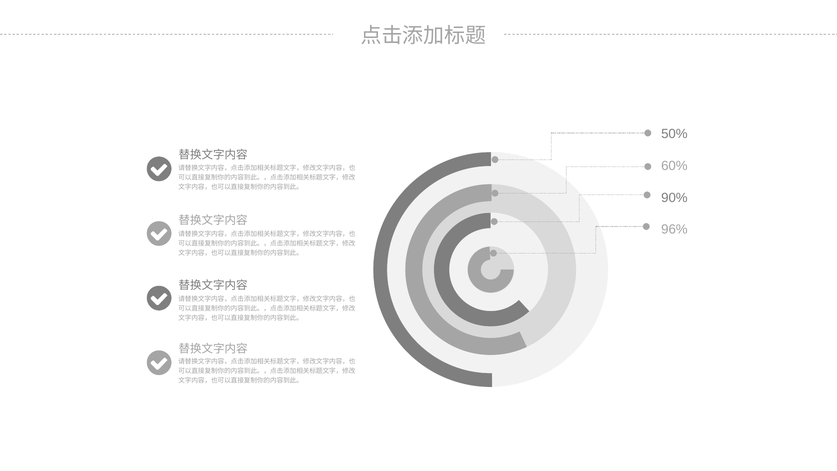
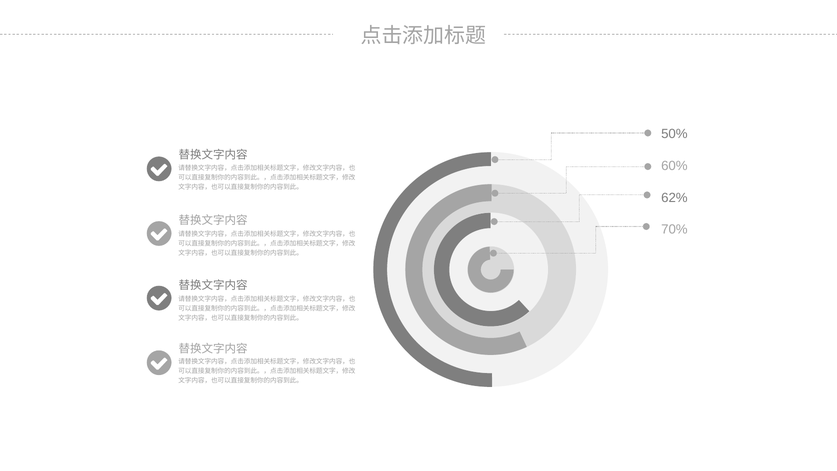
90%: 90% -> 62% (674, 198)
96%: 96% -> 70% (674, 229)
